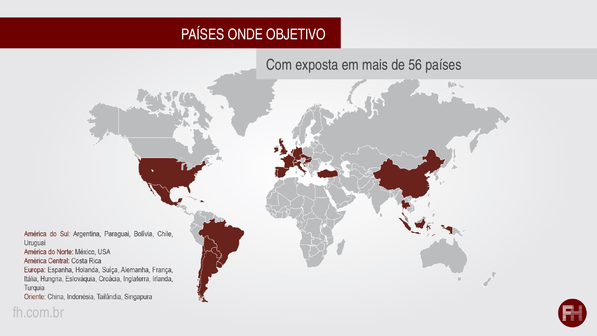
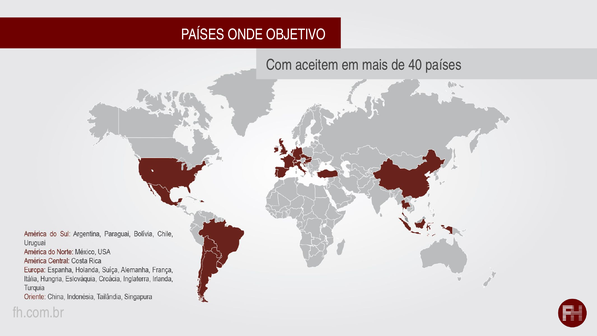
exposta: exposta -> aceitem (317, 65)
56: 56 -> 40 (415, 65)
